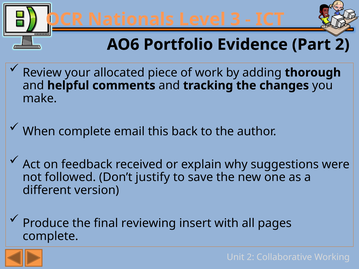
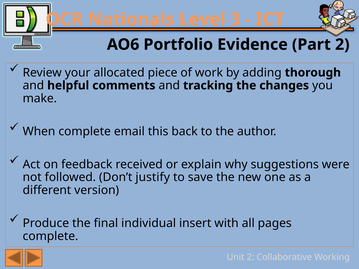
reviewing: reviewing -> individual (149, 223)
